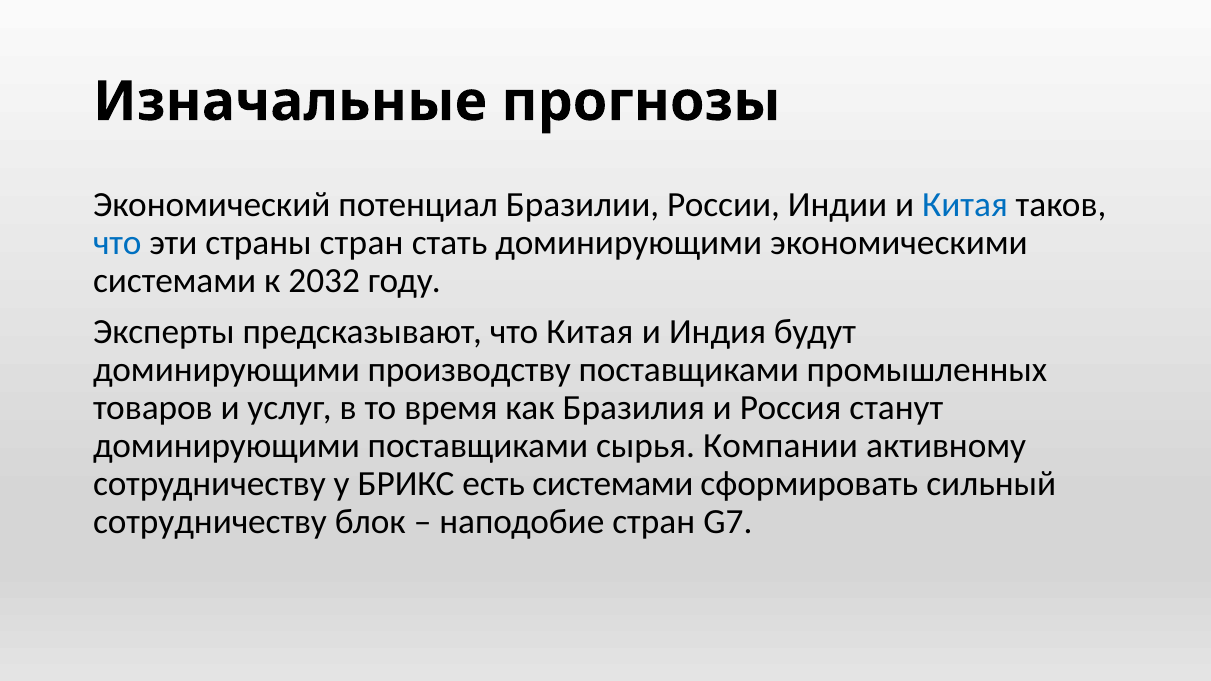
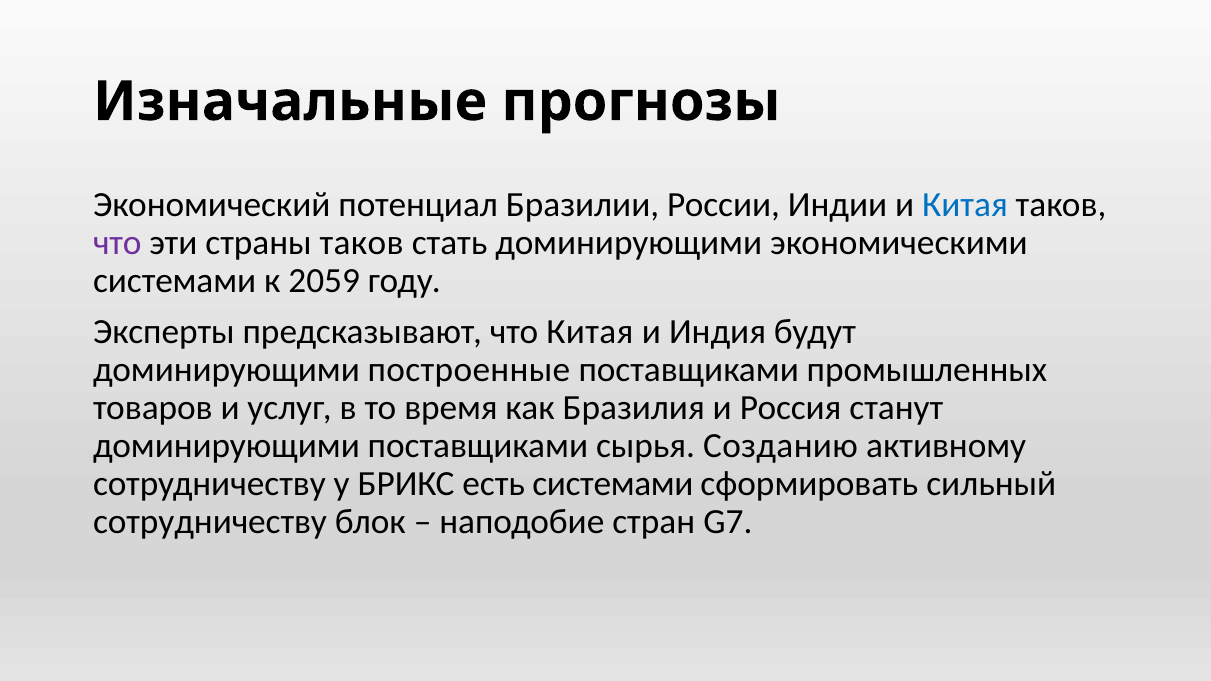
что colour: blue -> purple (117, 243)
страны стран: стран -> таков (362, 243)
2032: 2032 -> 2059 (324, 281)
производству: производству -> построенные (469, 370)
Компании: Компании -> Созданию (780, 446)
